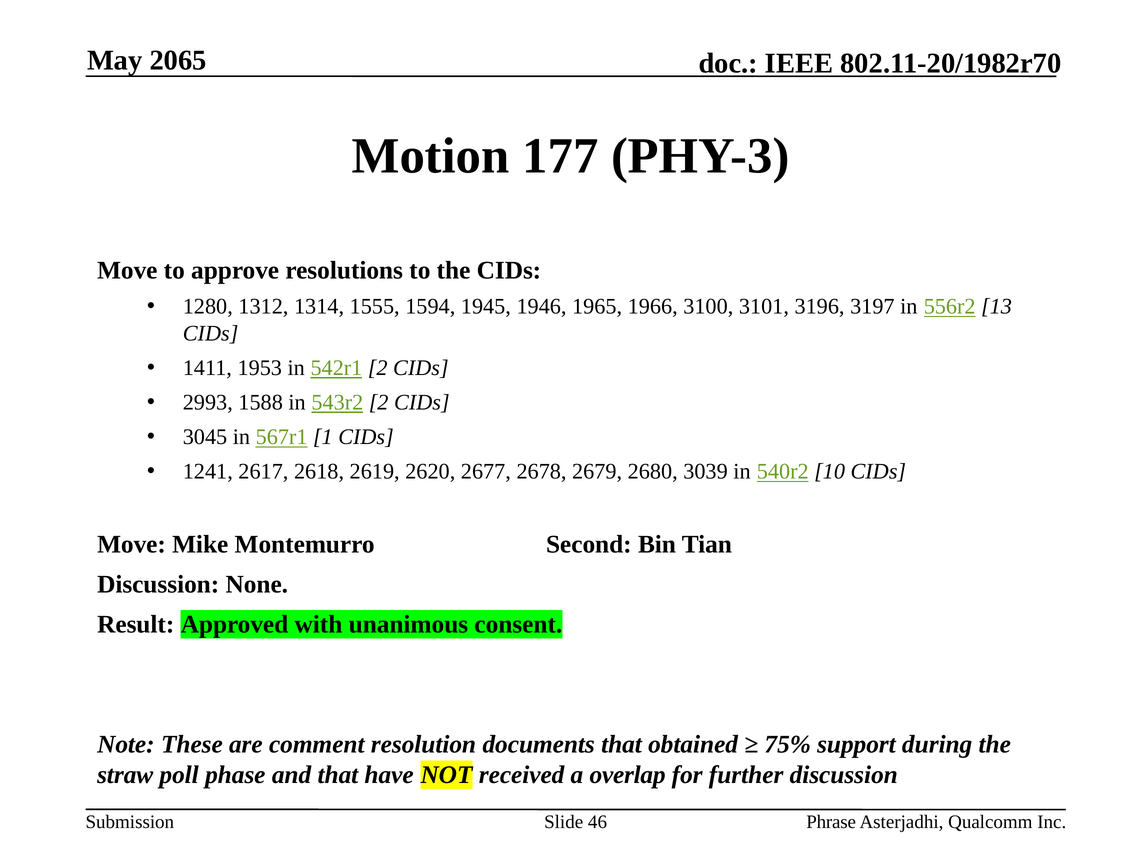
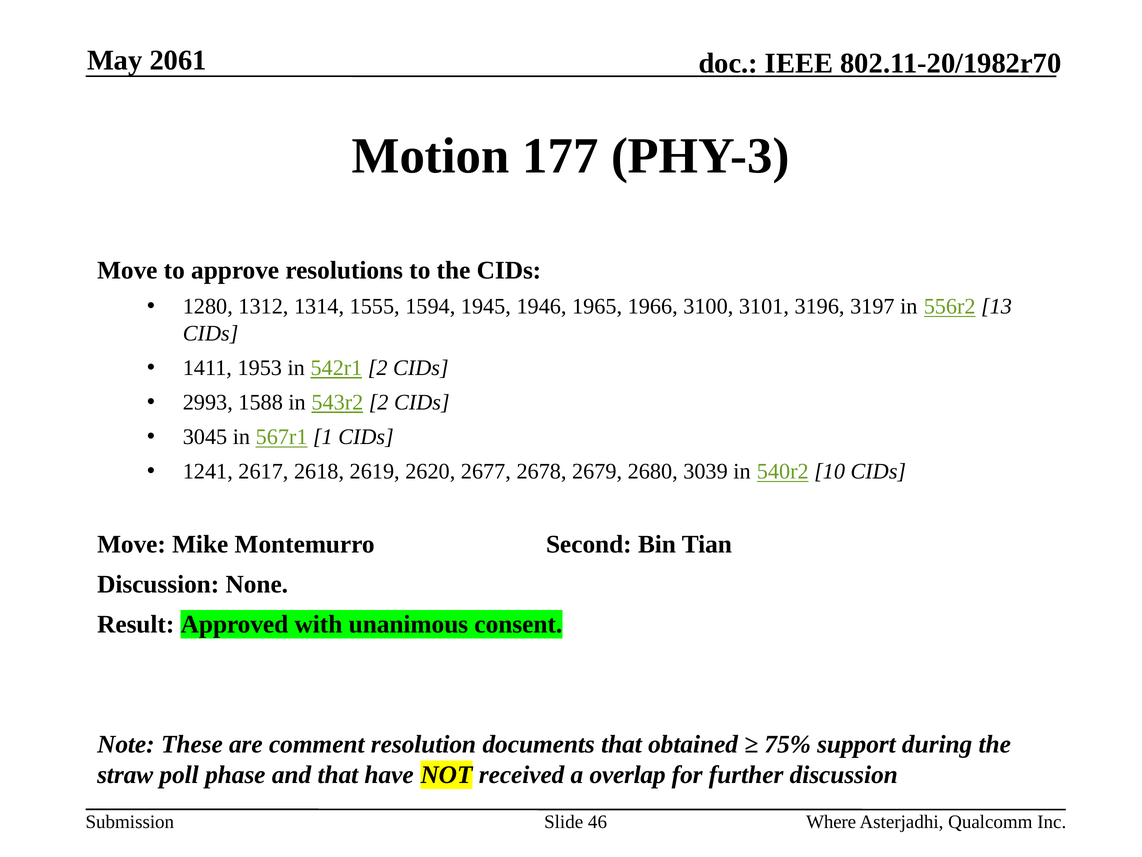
2065: 2065 -> 2061 (178, 61)
Phrase: Phrase -> Where (831, 821)
